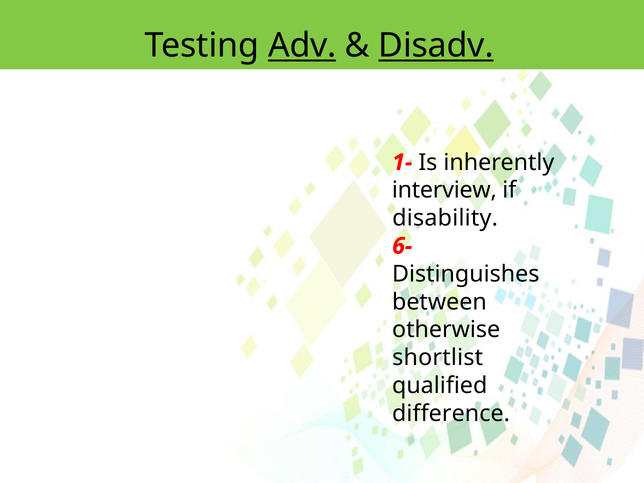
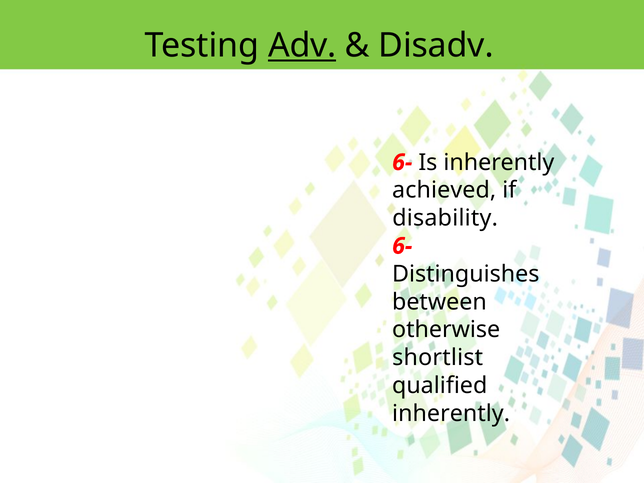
Disadv underline: present -> none (436, 46)
1-: 1- -> 6- (402, 162)
interview: interview -> achieved (444, 190)
difference: difference -> inherently (451, 413)
